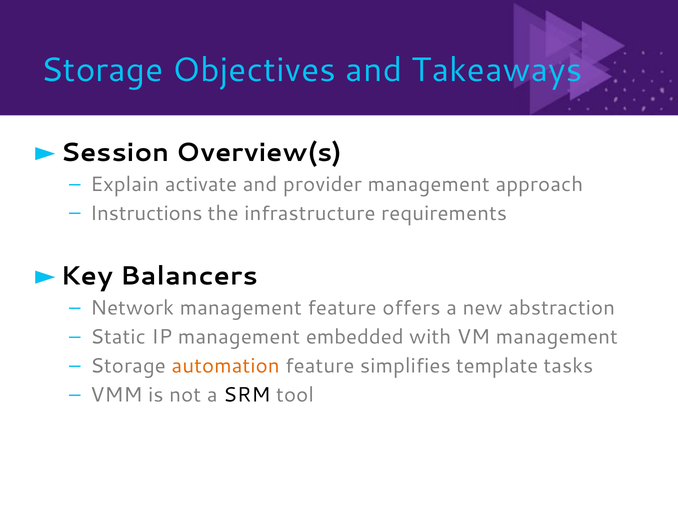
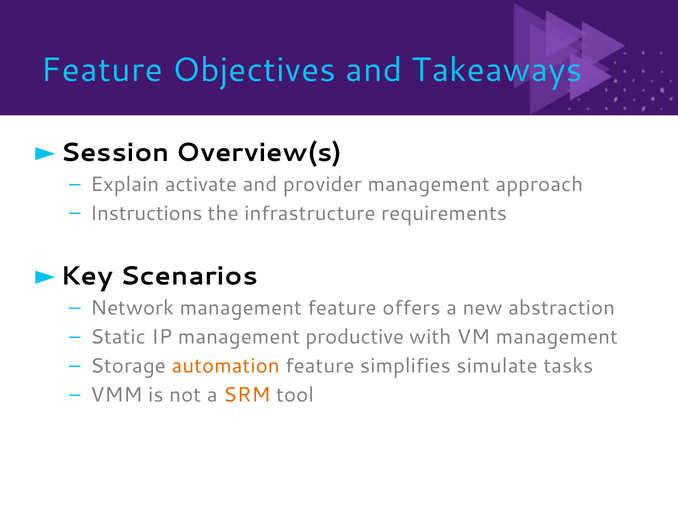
Storage: Storage -> Feature (102, 70)
Balancers: Balancers -> Scenarios (189, 276)
embedded: embedded -> productive (355, 337)
template: template -> simulate (497, 366)
SRM colour: black -> orange (247, 395)
